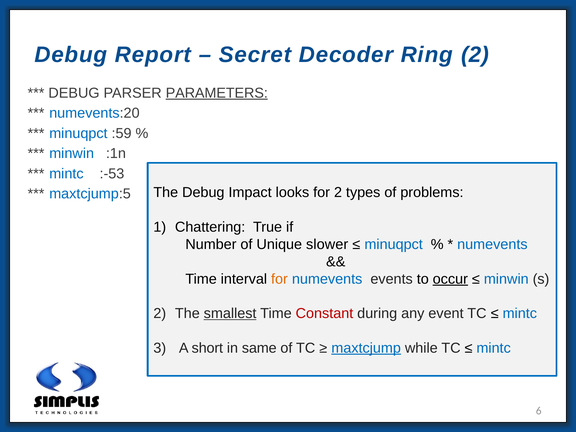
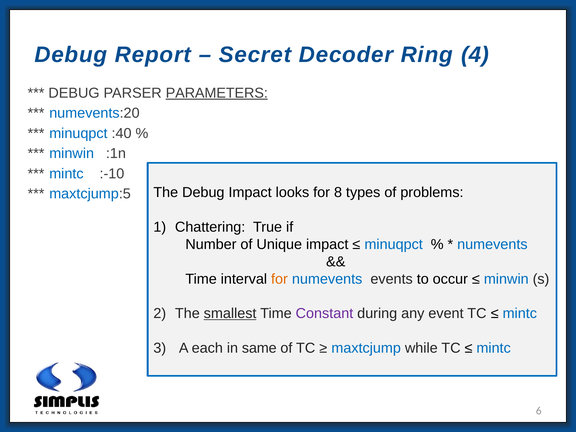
Ring 2: 2 -> 4 (475, 55)
:59: :59 -> :40 (122, 133)
:-53: :-53 -> :-10 (112, 174)
for 2: 2 -> 8 (338, 193)
Unique slower: slower -> impact (327, 244)
occur underline: present -> none (450, 279)
Constant colour: red -> purple (324, 313)
short: short -> each (207, 348)
maxtcjump underline: present -> none (366, 348)
